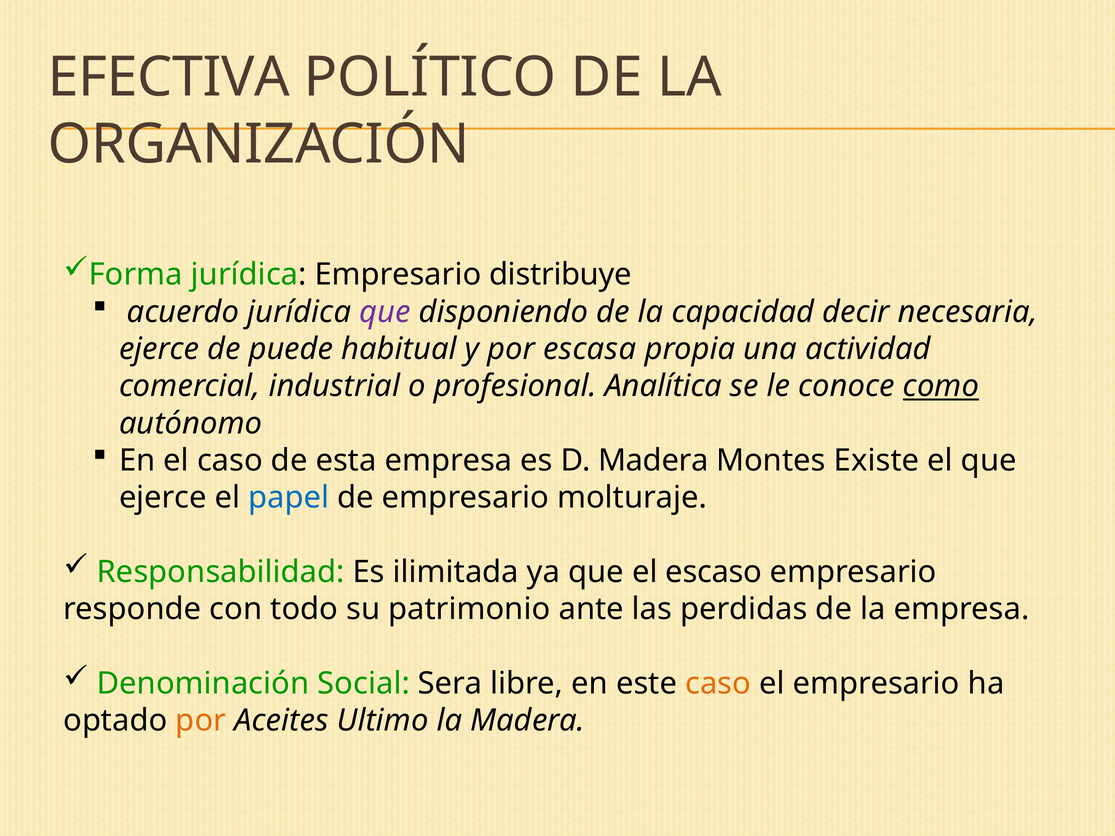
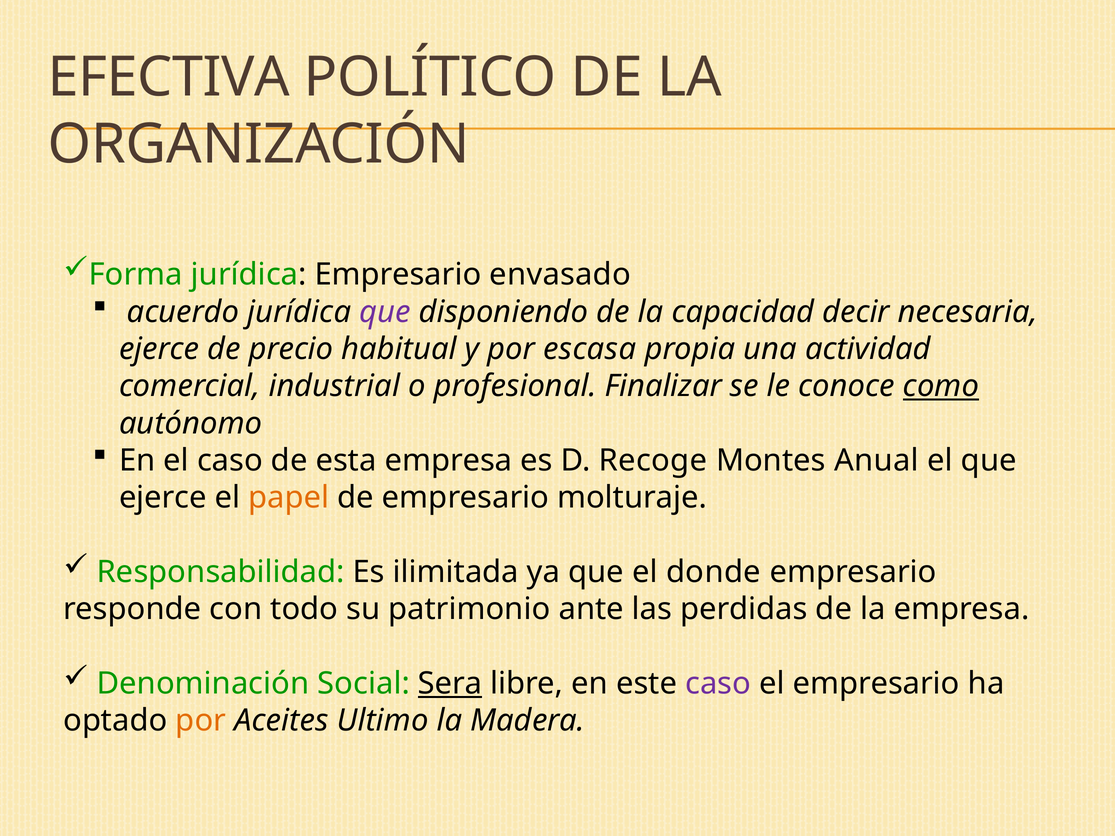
distribuye: distribuye -> envasado (560, 275)
puede: puede -> precio (291, 349)
Analítica: Analítica -> Finalizar (663, 386)
D Madera: Madera -> Recoge (653, 461)
Existe: Existe -> Anual (876, 461)
papel colour: blue -> orange (289, 498)
escaso: escaso -> donde (713, 572)
Sera underline: none -> present (450, 684)
caso colour: orange -> purple (718, 684)
